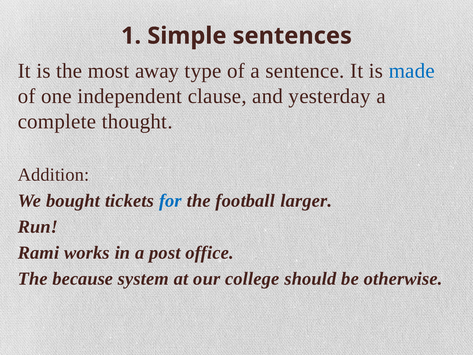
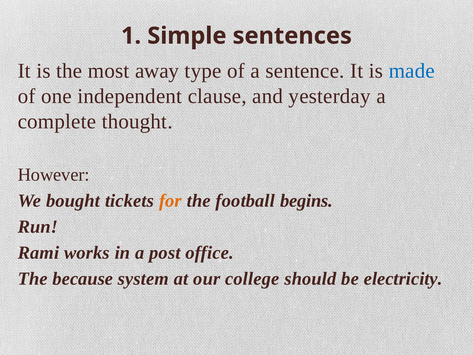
Addition: Addition -> However (54, 175)
for colour: blue -> orange (170, 201)
larger: larger -> begins (306, 201)
otherwise: otherwise -> electricity (403, 279)
